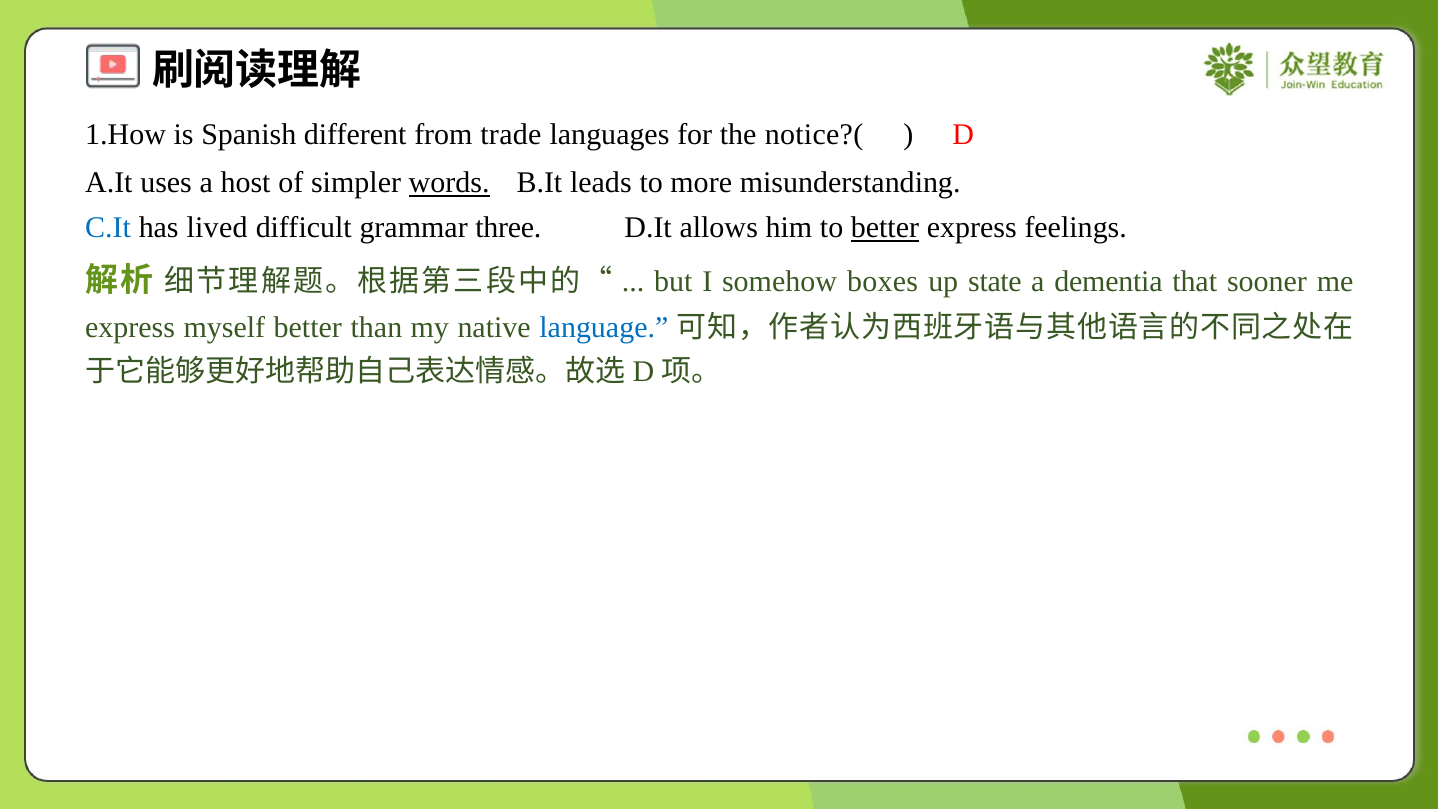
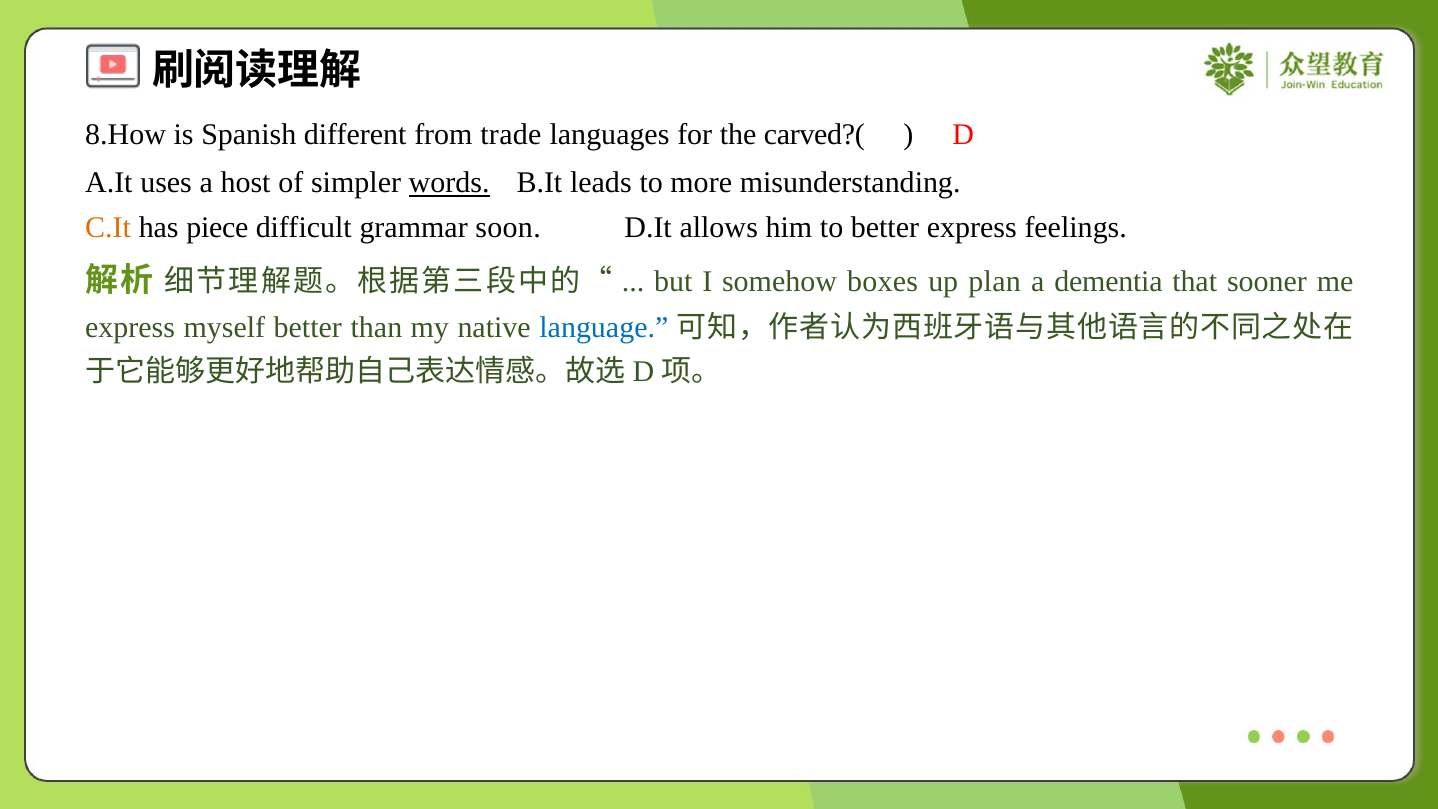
1.How: 1.How -> 8.How (126, 135)
notice?(: notice?( -> carved?( (814, 135)
C.It colour: blue -> orange (108, 228)
lived: lived -> piece (217, 228)
three: three -> soon (508, 228)
better underline: present -> none (885, 228)
state: state -> plan (995, 282)
